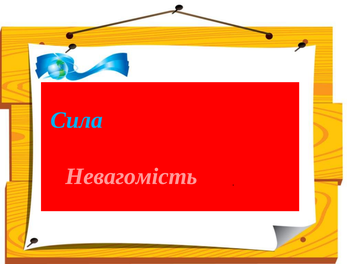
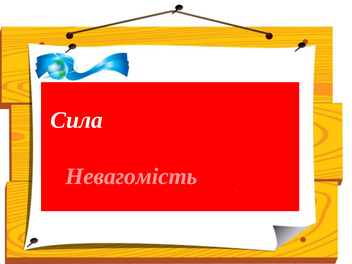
Сила colour: light blue -> white (77, 120)
